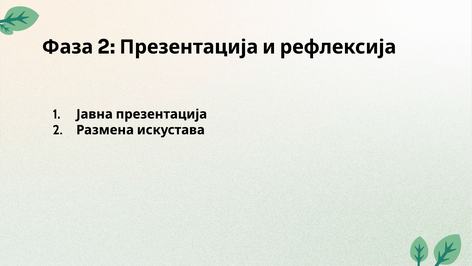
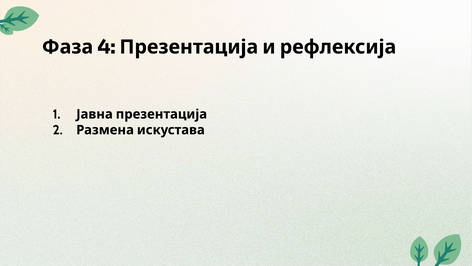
2: 2 -> 4 (106, 47)
